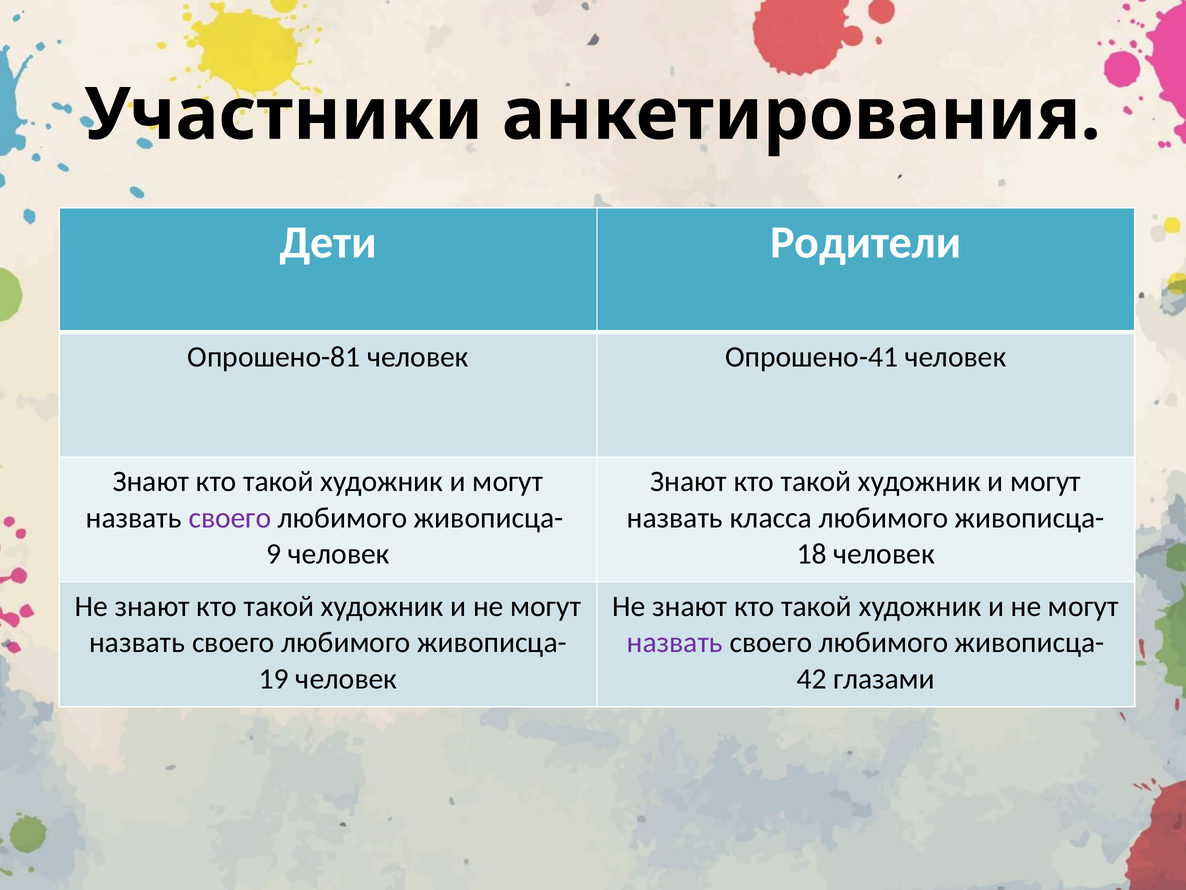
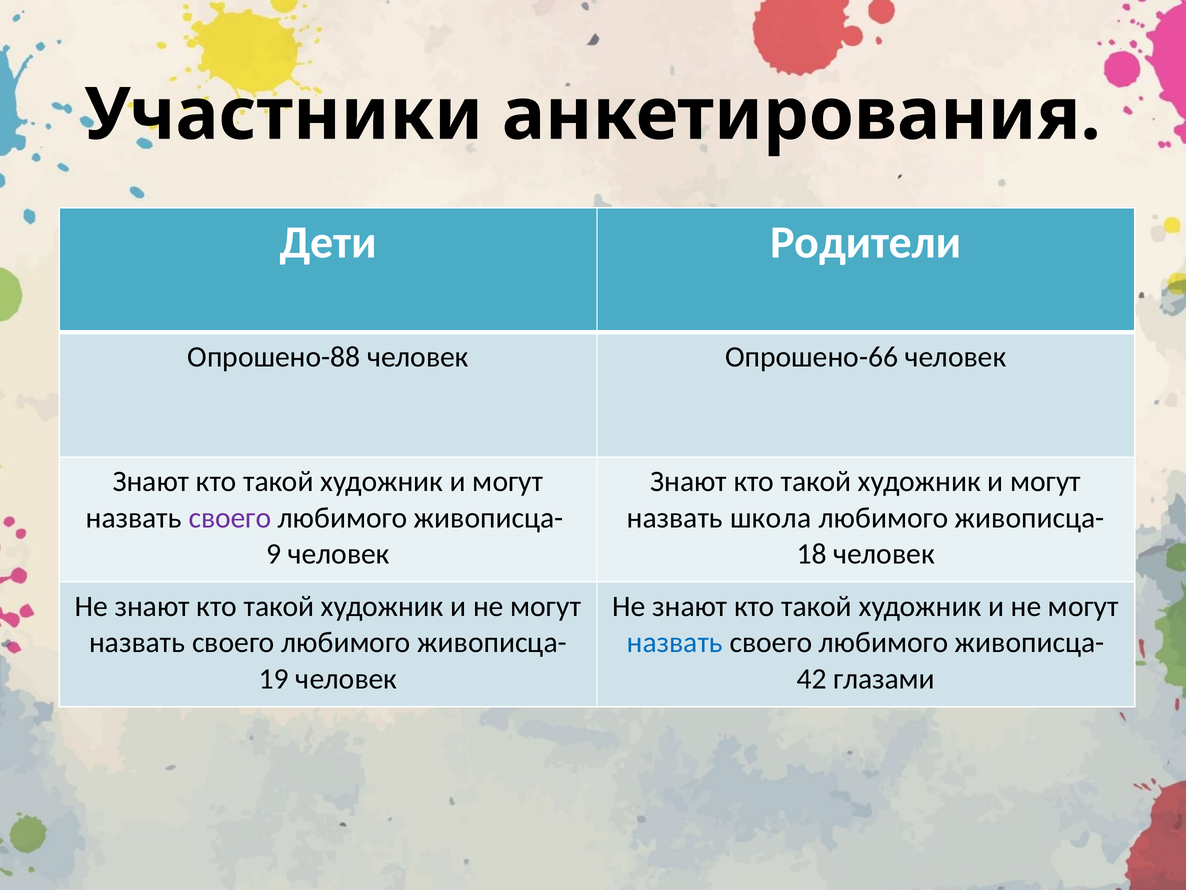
Опрошено-81: Опрошено-81 -> Опрошено-88 (274, 357)
Опрошено-41: Опрошено-41 -> Опрошено-66 (812, 357)
класса: класса -> школа (771, 517)
назвать colour: purple -> blue (675, 642)
